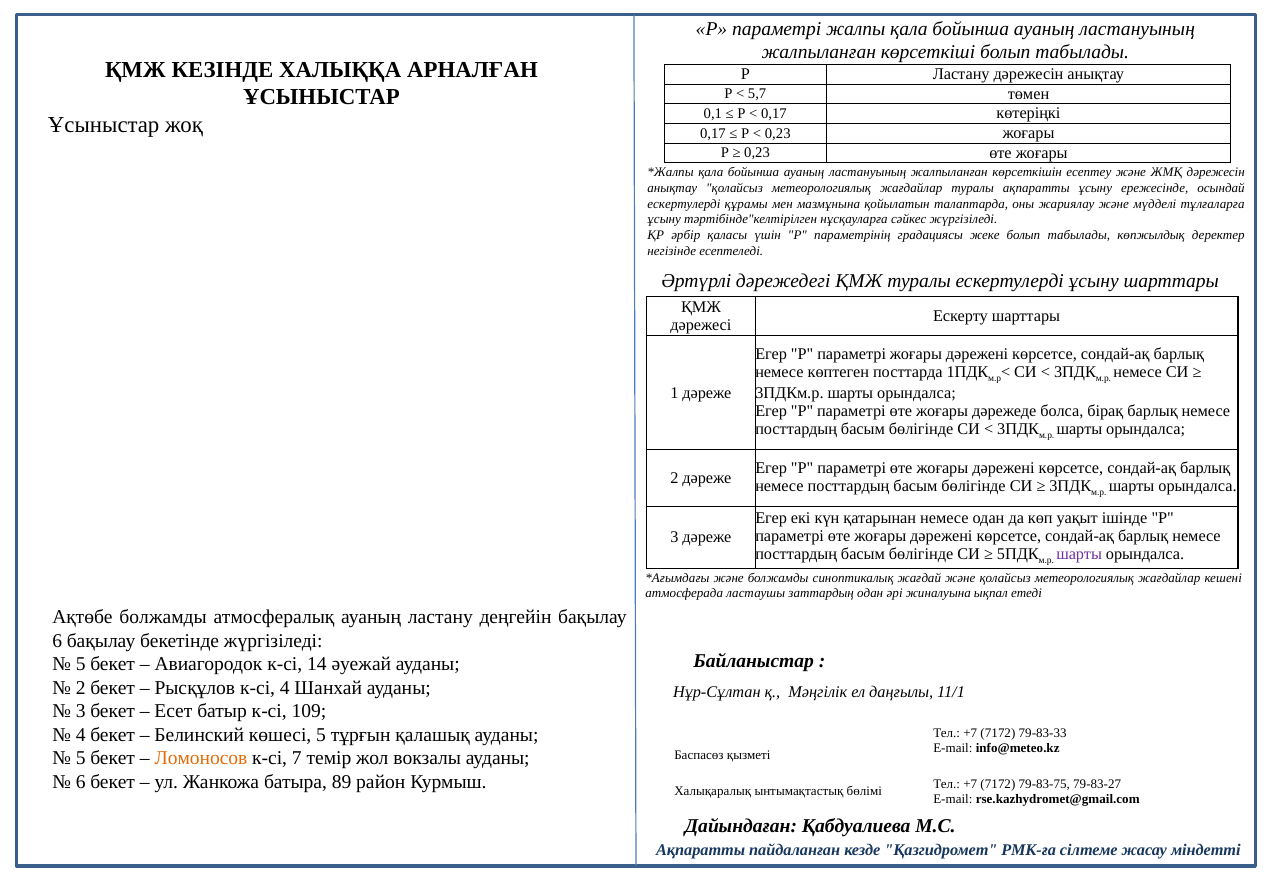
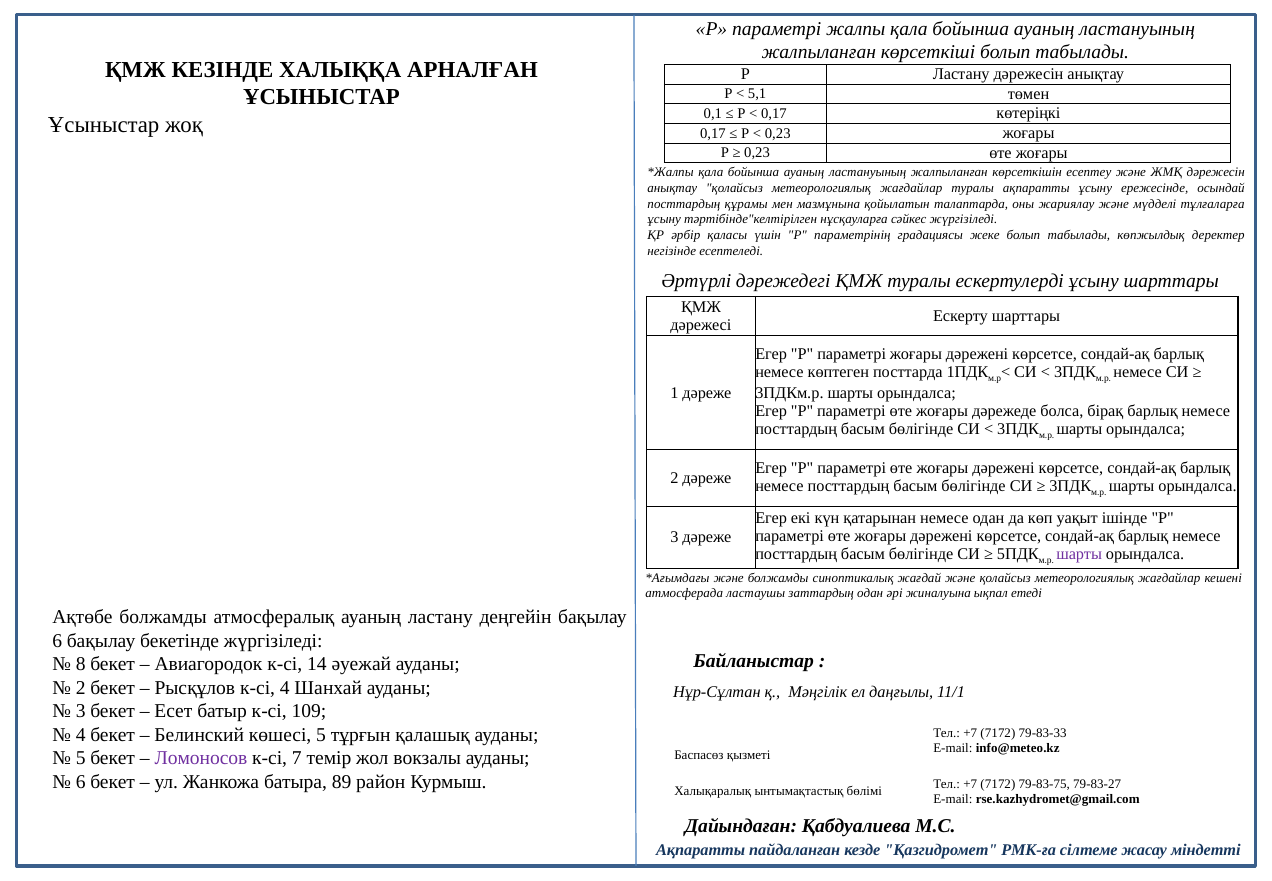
5,7: 5,7 -> 5,1 (757, 94)
ескертулерді: ескертулерді -> посттардың (684, 204)
5: 5 -> 8 (81, 664)
Ломоносов colour: orange -> purple (201, 758)
